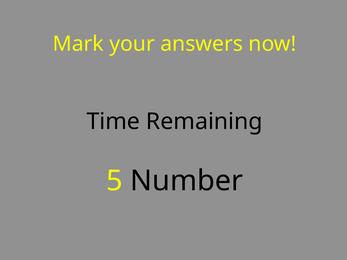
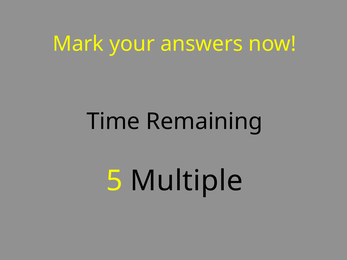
Number: Number -> Multiple (187, 181)
